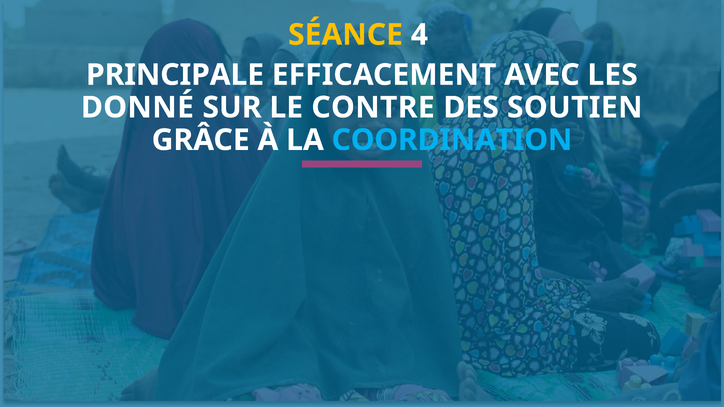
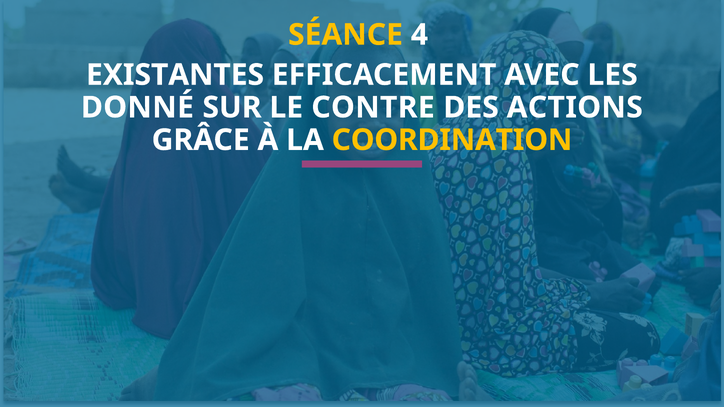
PRINCIPALE: PRINCIPALE -> EXISTANTES (175, 75)
SOUTIEN: SOUTIEN -> ACTIONS (575, 108)
COORDINATION colour: light blue -> yellow (452, 140)
